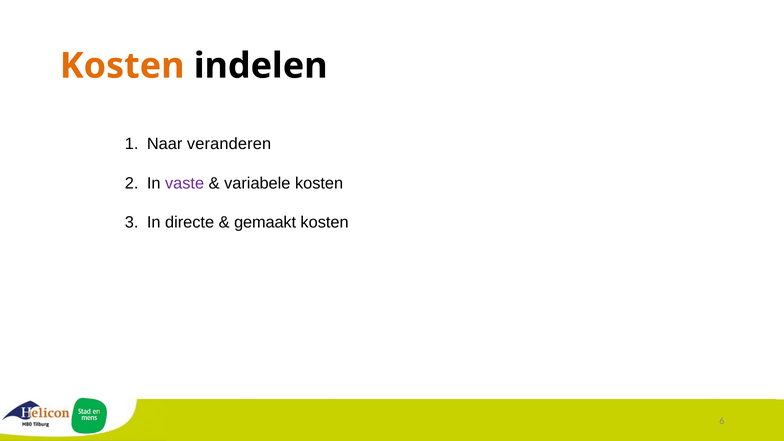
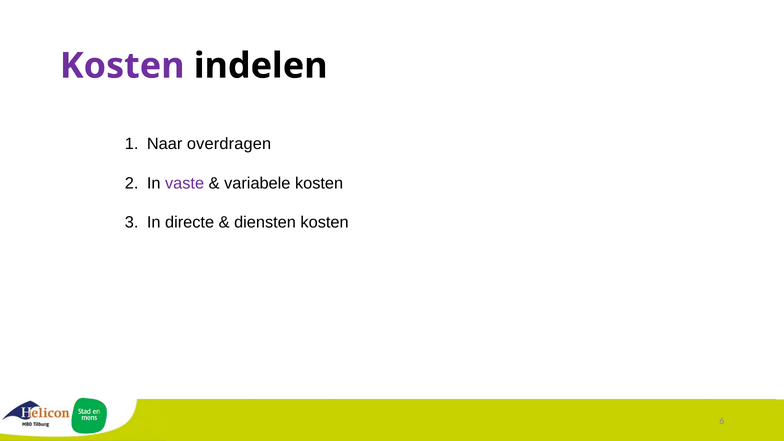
Kosten colour: orange -> purple (122, 66)
veranderen: veranderen -> overdragen (229, 144)
gemaakt: gemaakt -> diensten (265, 223)
